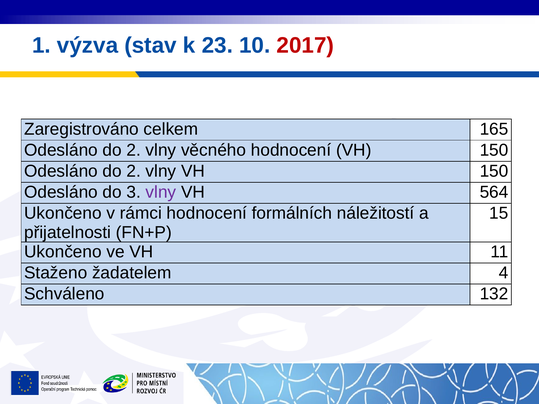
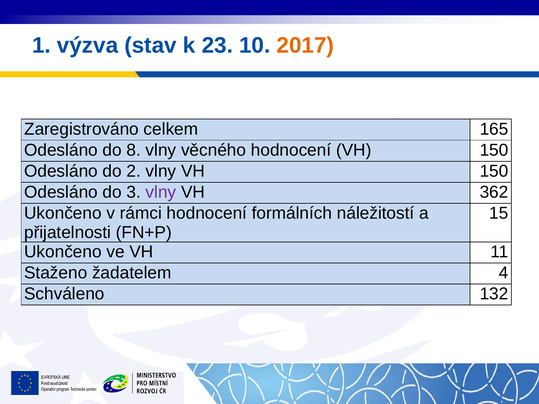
2017 colour: red -> orange (305, 45)
2: 2 -> 8 (134, 150)
564: 564 -> 362 (494, 192)
